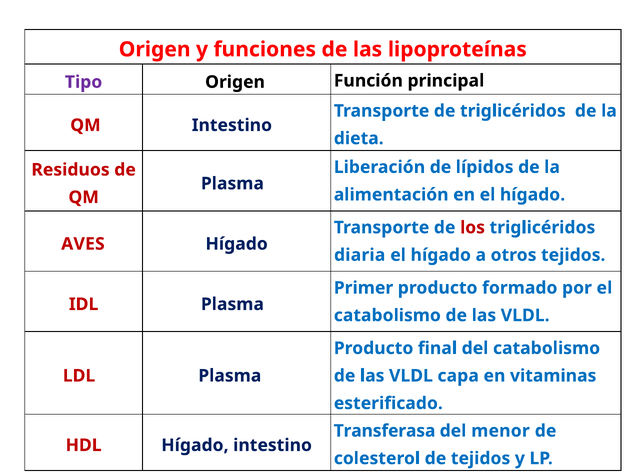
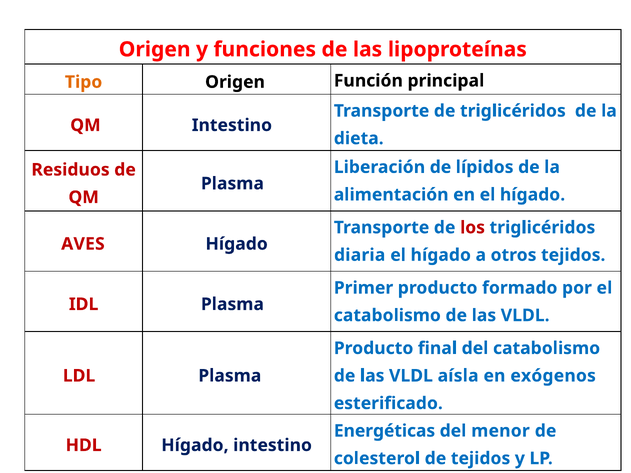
Tipo colour: purple -> orange (84, 82)
capa: capa -> aísla (458, 376)
vitaminas: vitaminas -> exógenos (553, 376)
Transferasa: Transferasa -> Energéticas (384, 431)
